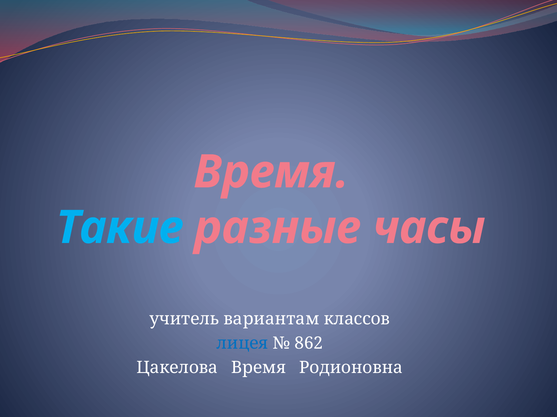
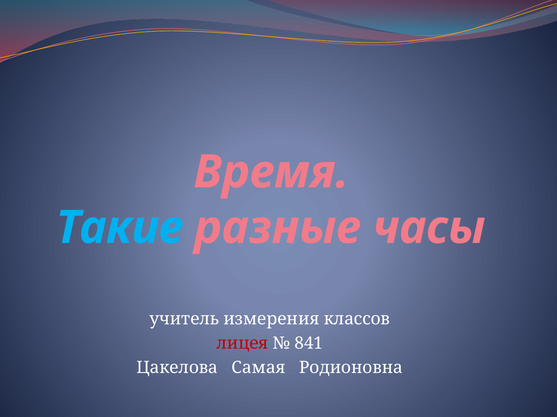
вариантам: вариантам -> измерения (271, 320)
лицея colour: blue -> red (242, 344)
862: 862 -> 841 (309, 344)
Цакелова Время: Время -> Самая (259, 368)
